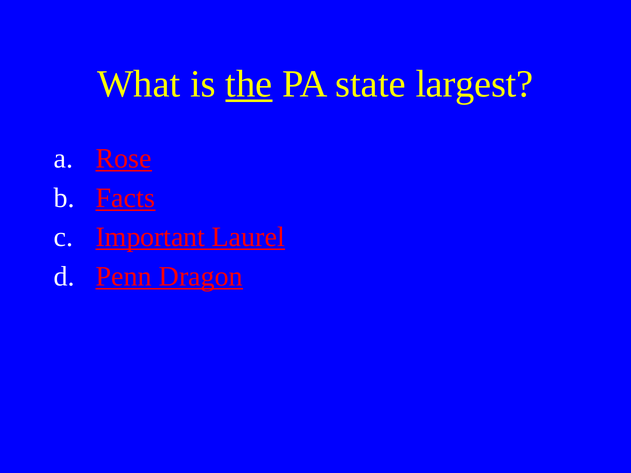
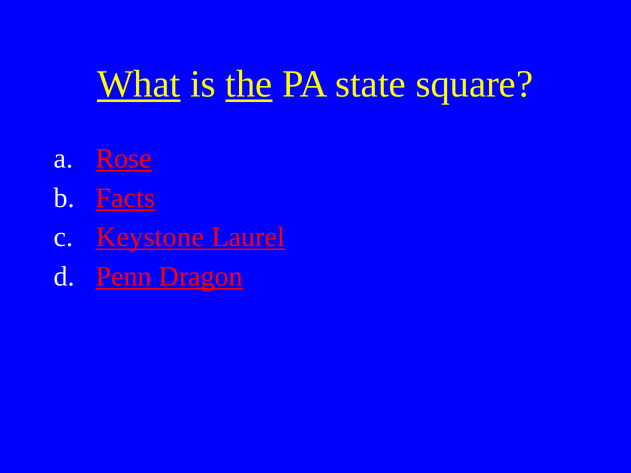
What underline: none -> present (139, 84)
largest: largest -> square (474, 84)
Important: Important -> Keystone (150, 237)
